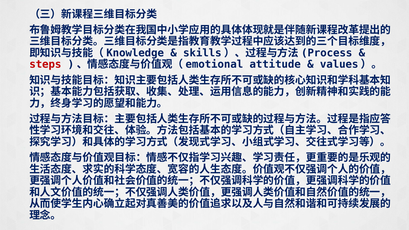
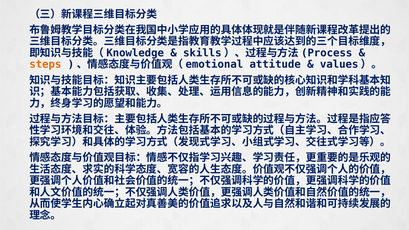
steps colour: red -> orange (45, 64)
